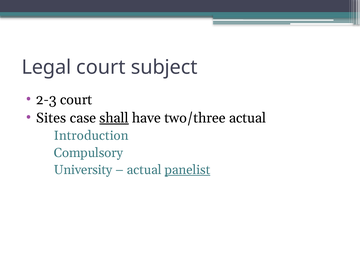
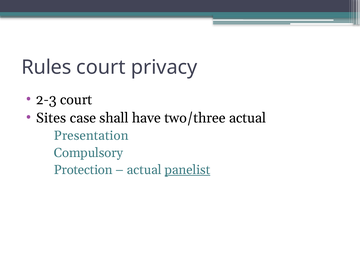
Legal: Legal -> Rules (46, 67)
subject: subject -> privacy (164, 67)
shall underline: present -> none (114, 118)
Introduction: Introduction -> Presentation (91, 136)
University: University -> Protection (83, 170)
